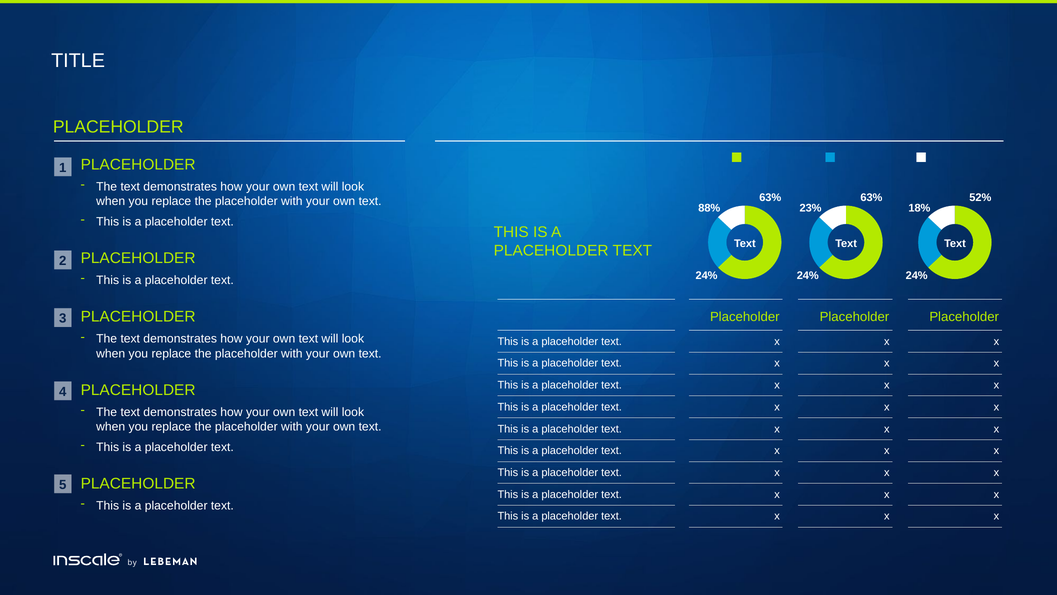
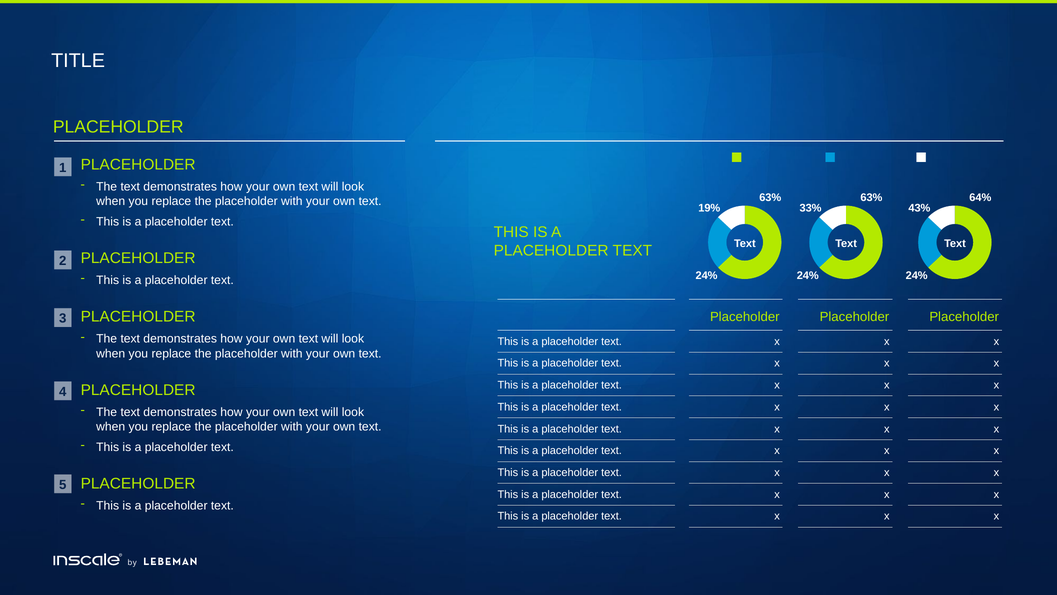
52%: 52% -> 64% (980, 198)
88%: 88% -> 19% (709, 208)
23%: 23% -> 33% (811, 208)
18%: 18% -> 43% (919, 208)
